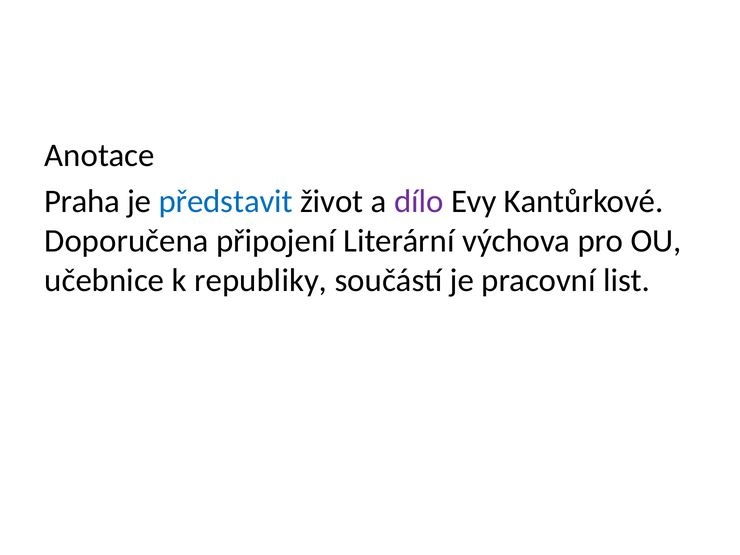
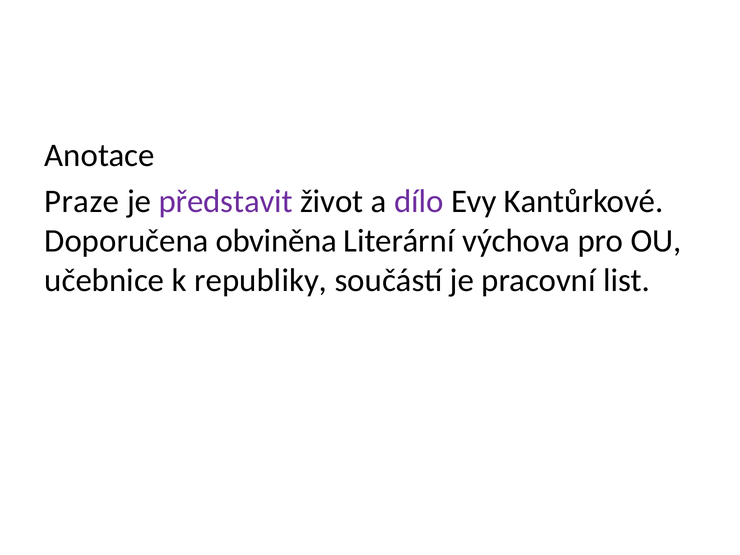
Praha: Praha -> Praze (82, 201)
představit colour: blue -> purple (226, 201)
připojení: připojení -> obviněna (276, 241)
